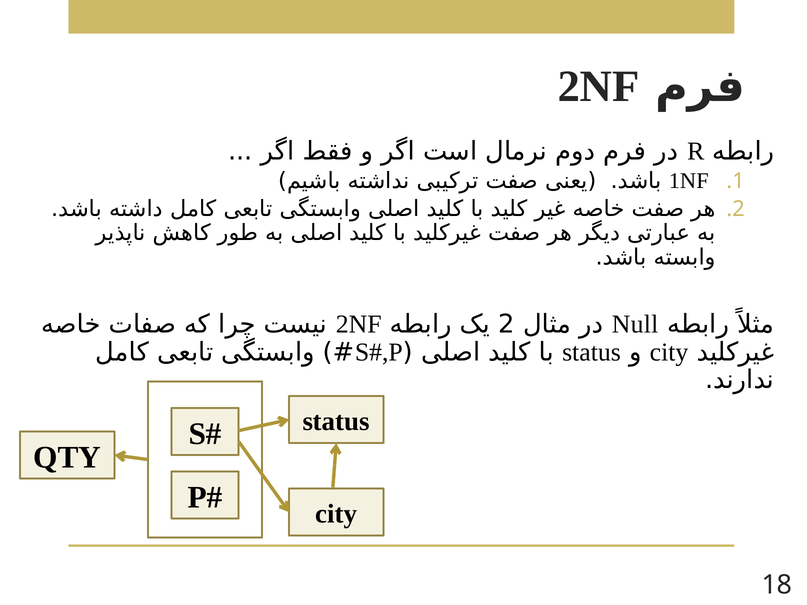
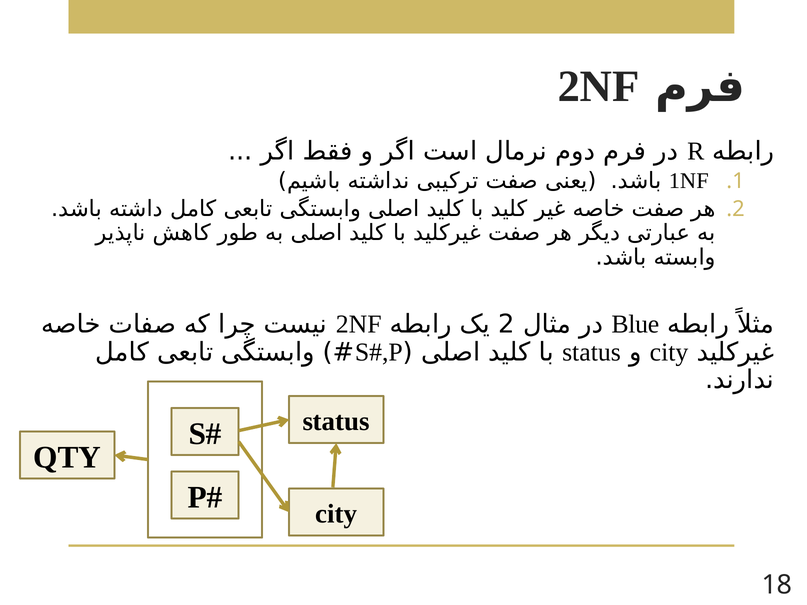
Null: Null -> Blue (635, 324)
